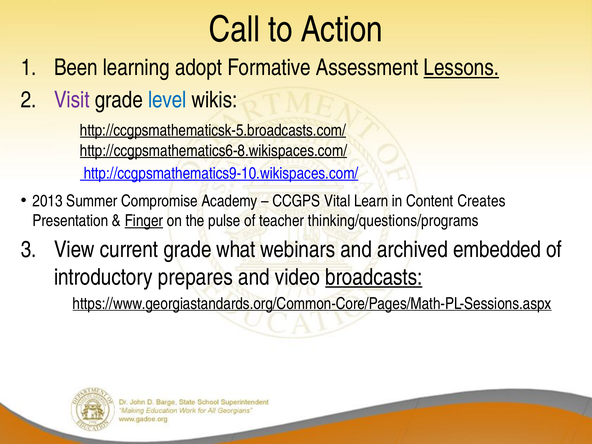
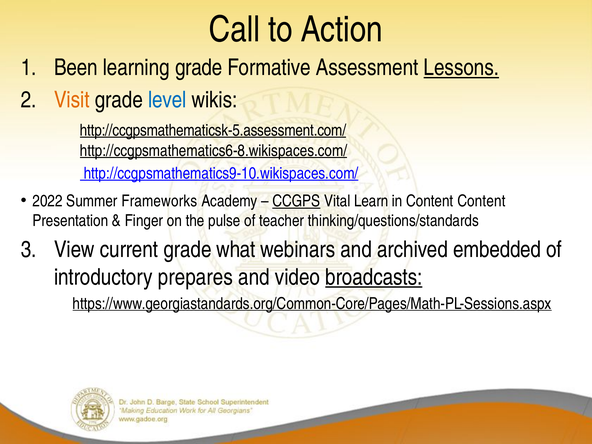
learning adopt: adopt -> grade (199, 68)
Visit colour: purple -> orange (72, 100)
http://ccgpsmathematicsk-5.broadcasts.com/: http://ccgpsmathematicsk-5.broadcasts.com/ -> http://ccgpsmathematicsk-5.assessment.com/ (213, 130)
2013: 2013 -> 2022 (48, 201)
Compromise: Compromise -> Frameworks (159, 201)
CCGPS underline: none -> present (296, 201)
Content Creates: Creates -> Content (482, 201)
Finger underline: present -> none (144, 221)
thinking/questions/programs: thinking/questions/programs -> thinking/questions/standards (393, 221)
